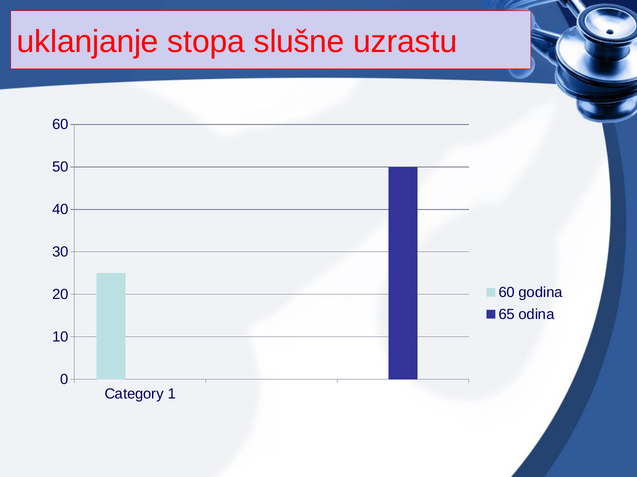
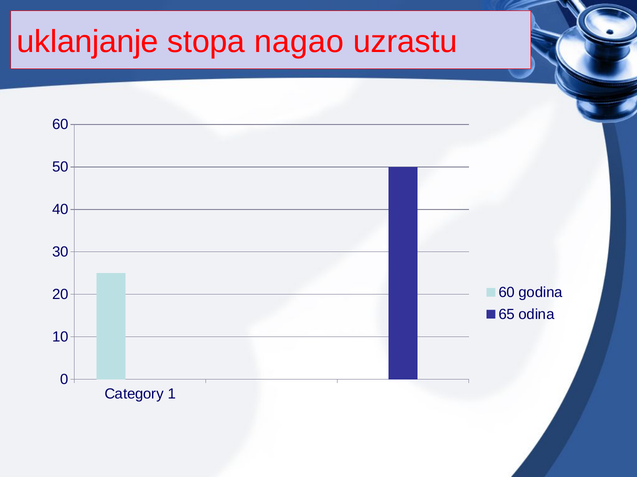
slušne: slušne -> nagao (299, 42)
